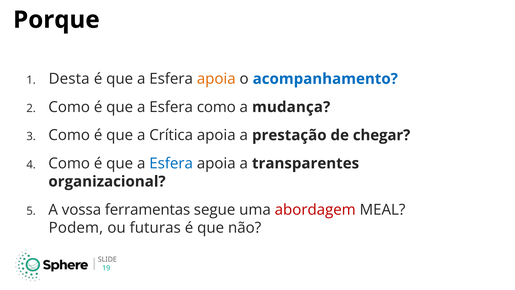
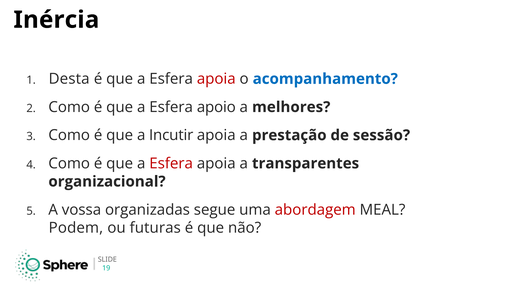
Porque: Porque -> Inércia (56, 20)
apoia colour: orange -> red (216, 79)
Esfera como: como -> apoio (216, 107)
mudança: mudança -> melhores (291, 107)
Crítica: Crítica -> Incutir (171, 135)
chegar: chegar -> sessão (381, 135)
Esfera colour: blue -> red (171, 163)
ferramentas: ferramentas -> organizadas (147, 209)
